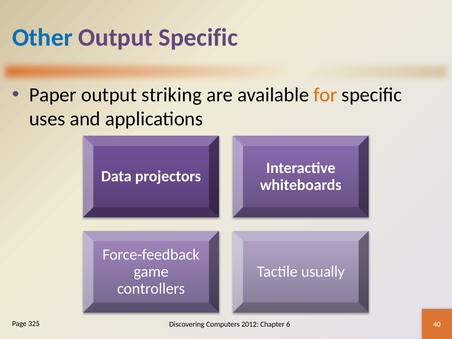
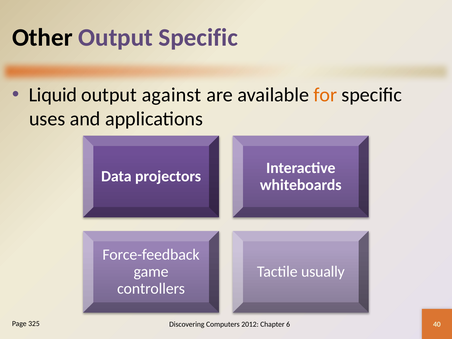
Other colour: blue -> black (42, 38)
Paper: Paper -> Liquid (53, 95)
striking: striking -> against (172, 95)
